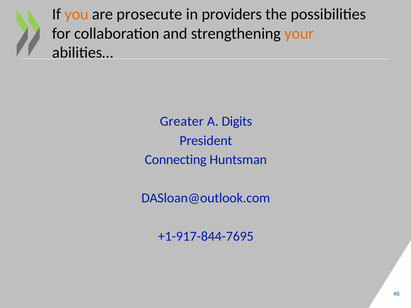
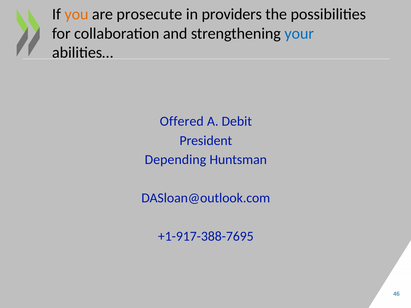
your colour: orange -> blue (299, 33)
Greater: Greater -> Offered (182, 122)
Digits: Digits -> Debit (237, 122)
Connecting: Connecting -> Depending (175, 160)
+1-917-844-7695: +1-917-844-7695 -> +1-917-388-7695 (206, 237)
